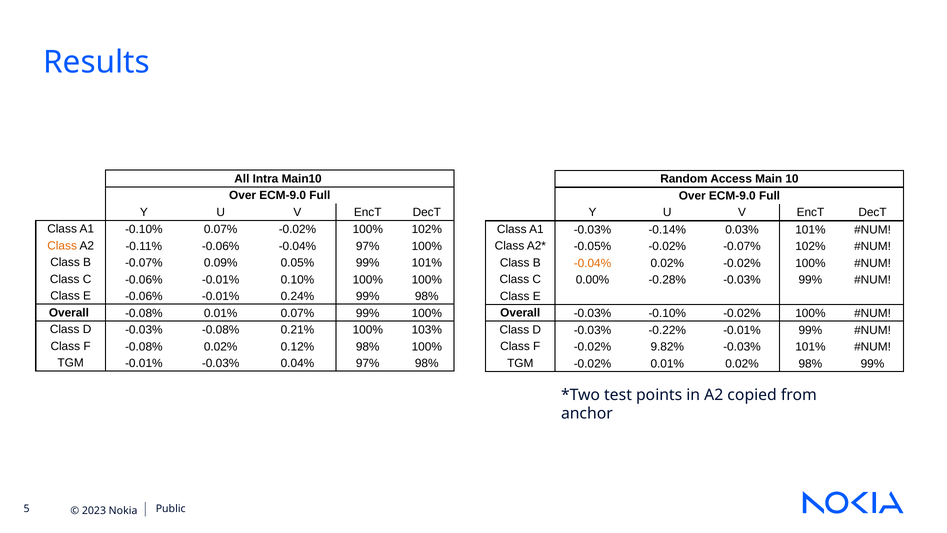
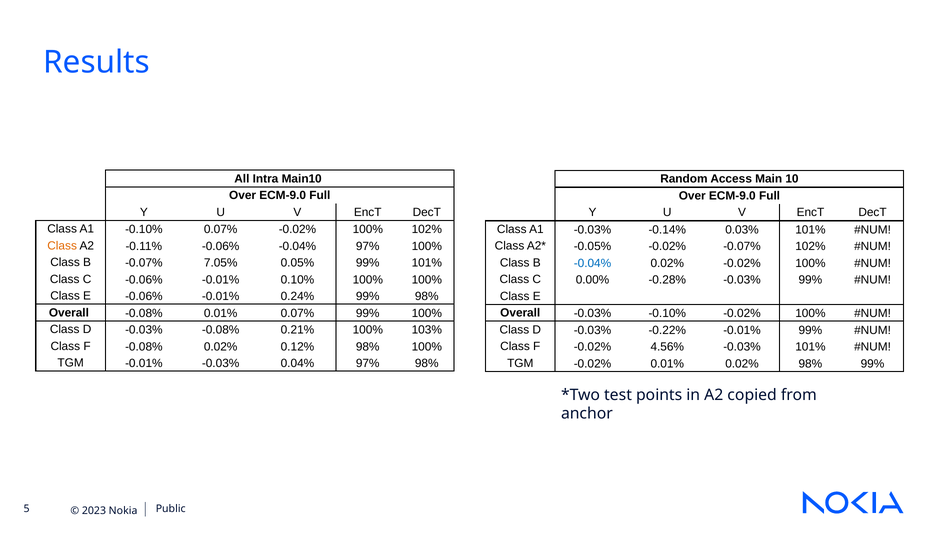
0.09%: 0.09% -> 7.05% (221, 263)
-0.04% colour: orange -> blue (592, 263)
9.82%: 9.82% -> 4.56% (667, 347)
